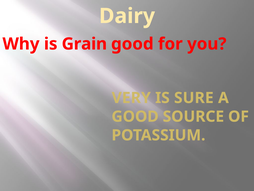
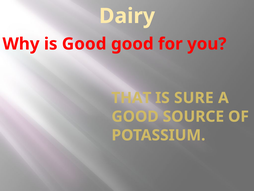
is Grain: Grain -> Good (84, 44)
VERY: VERY -> THAT (131, 98)
